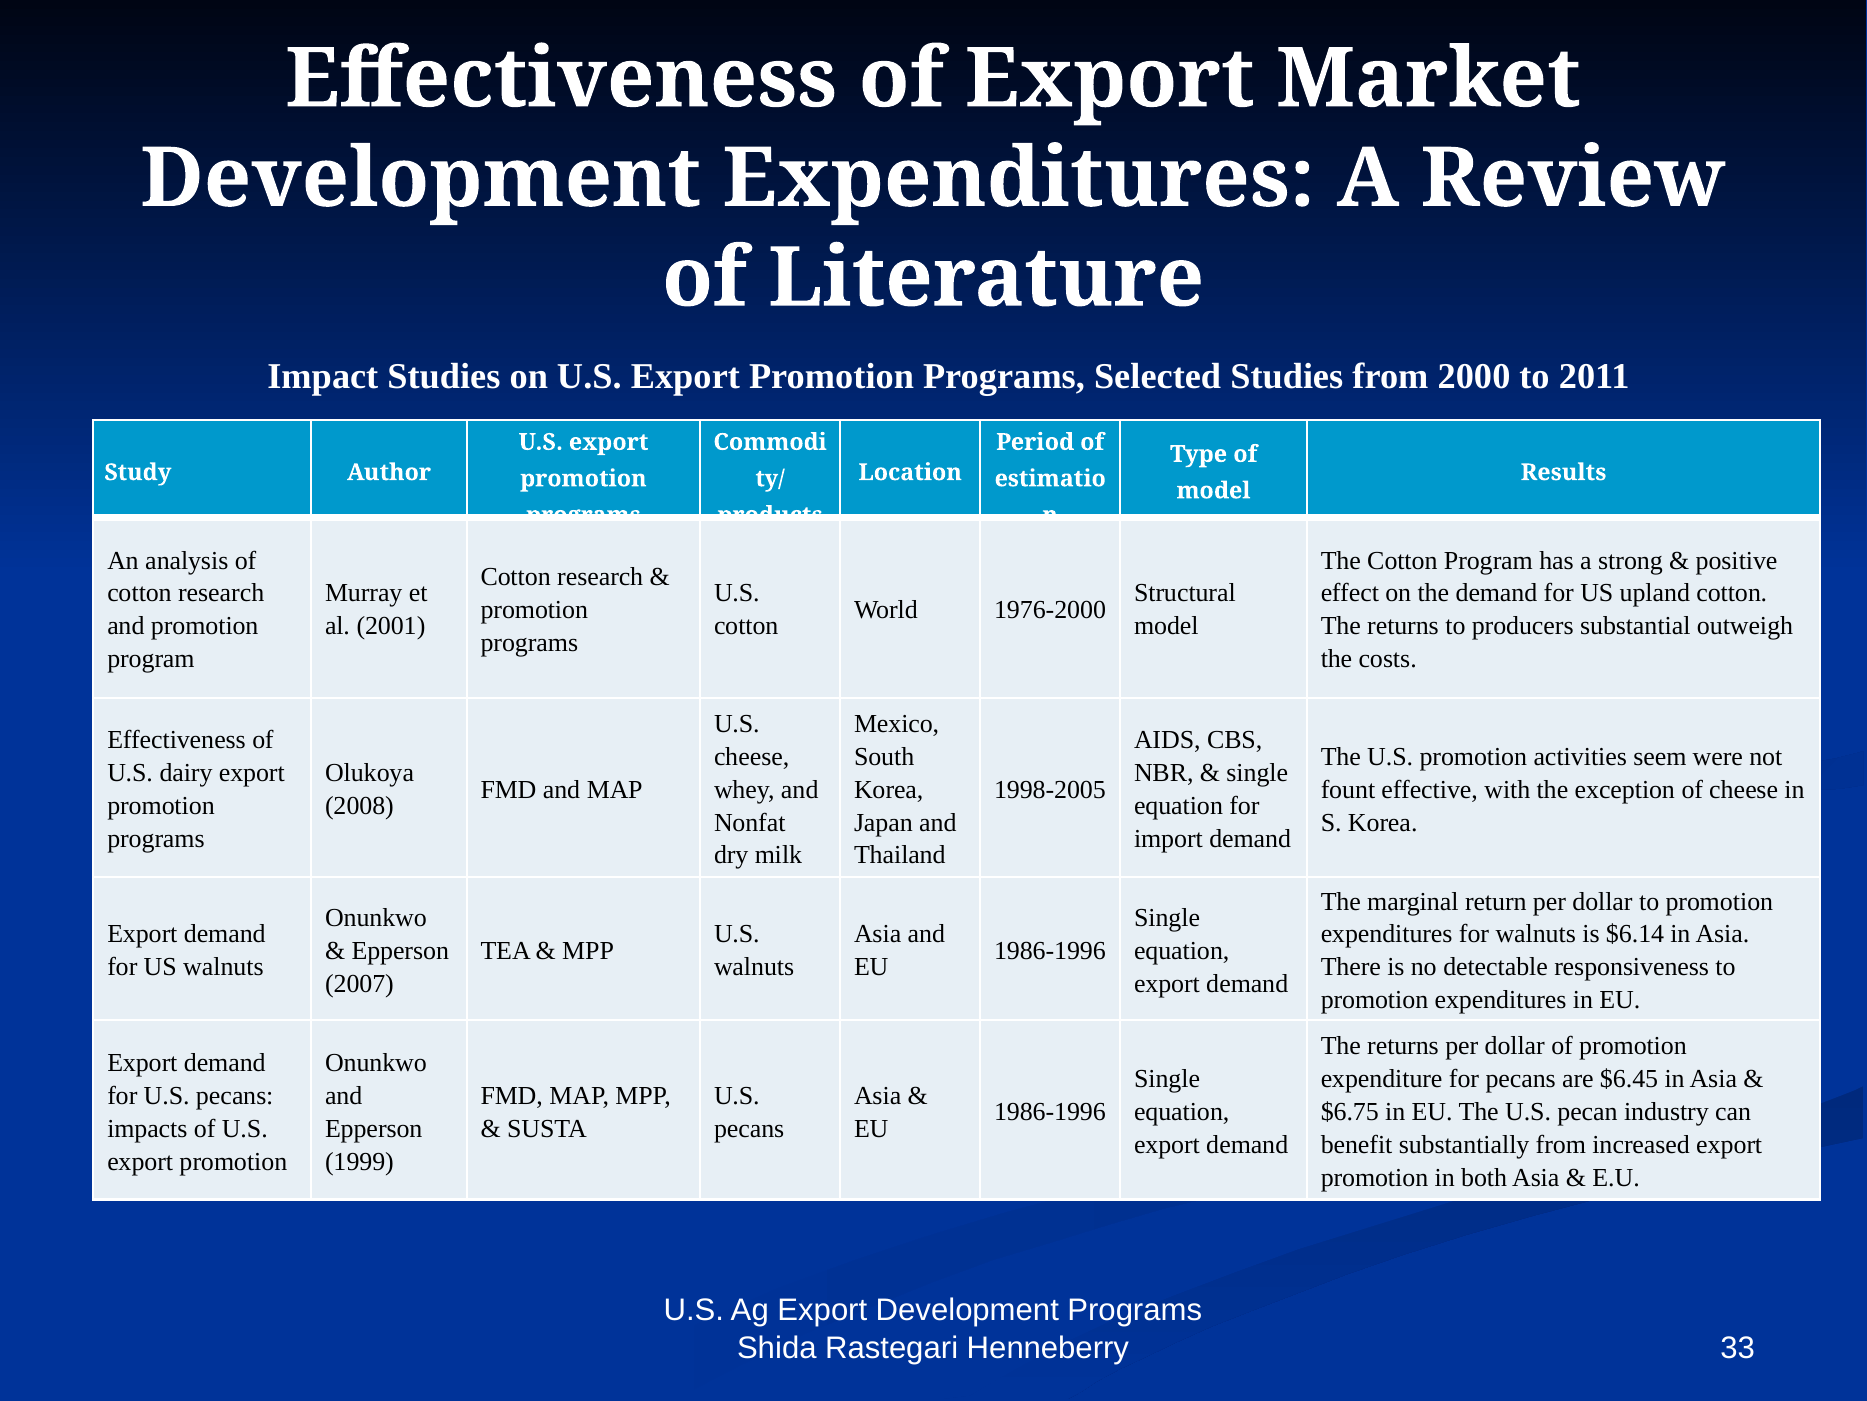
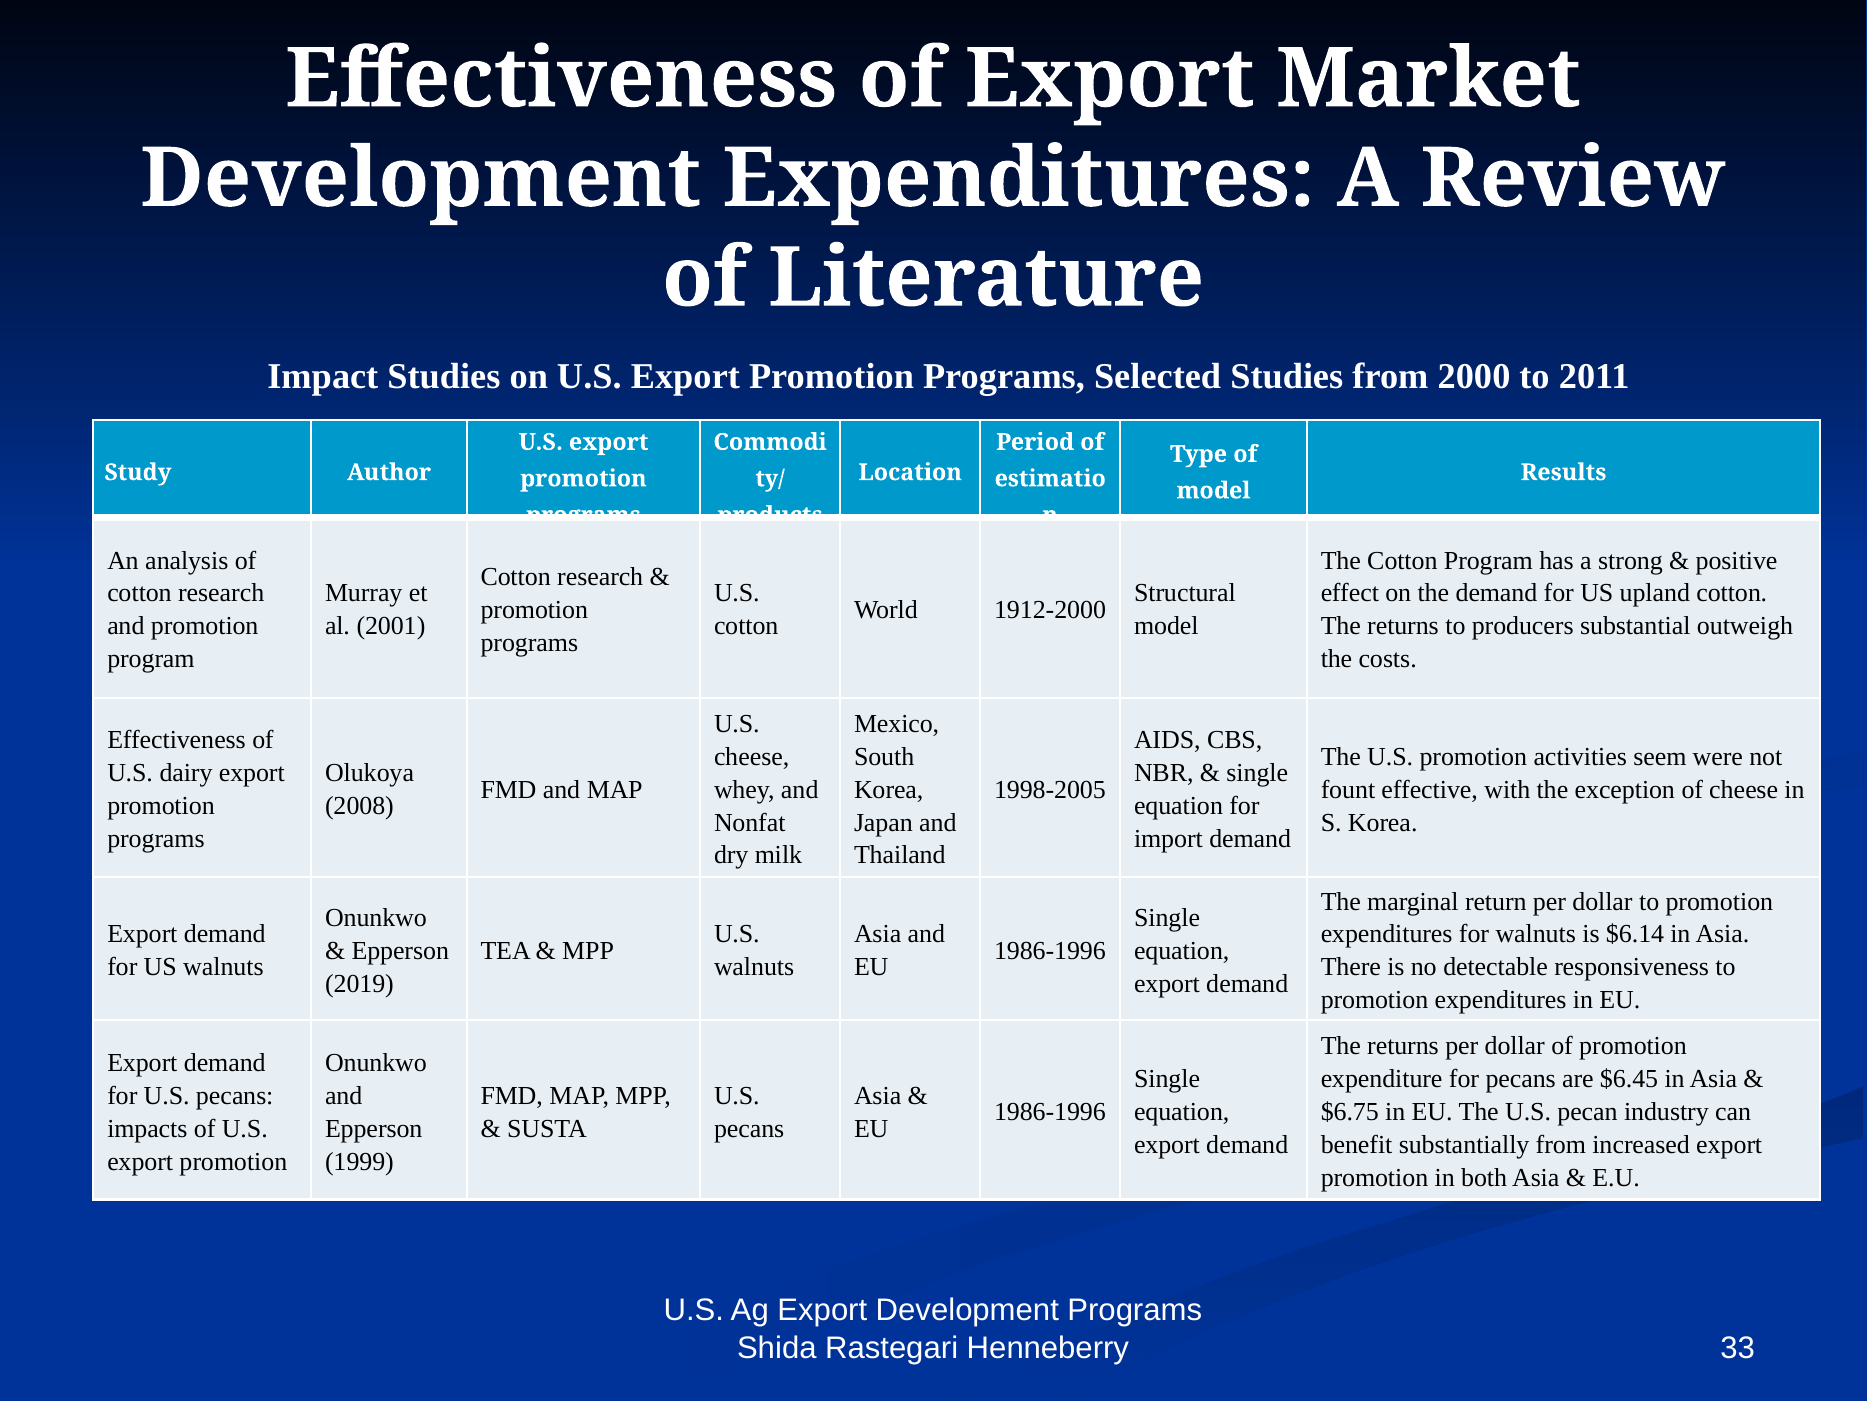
1976-2000: 1976-2000 -> 1912-2000 (1050, 609)
2007: 2007 -> 2019 (359, 983)
